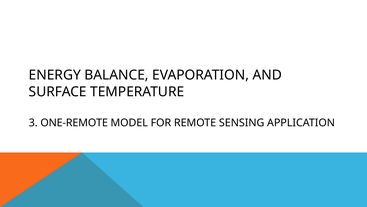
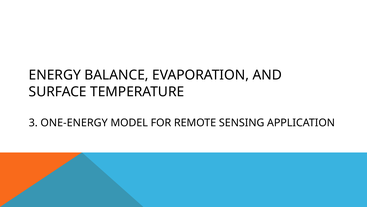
ONE-REMOTE: ONE-REMOTE -> ONE-ENERGY (74, 122)
